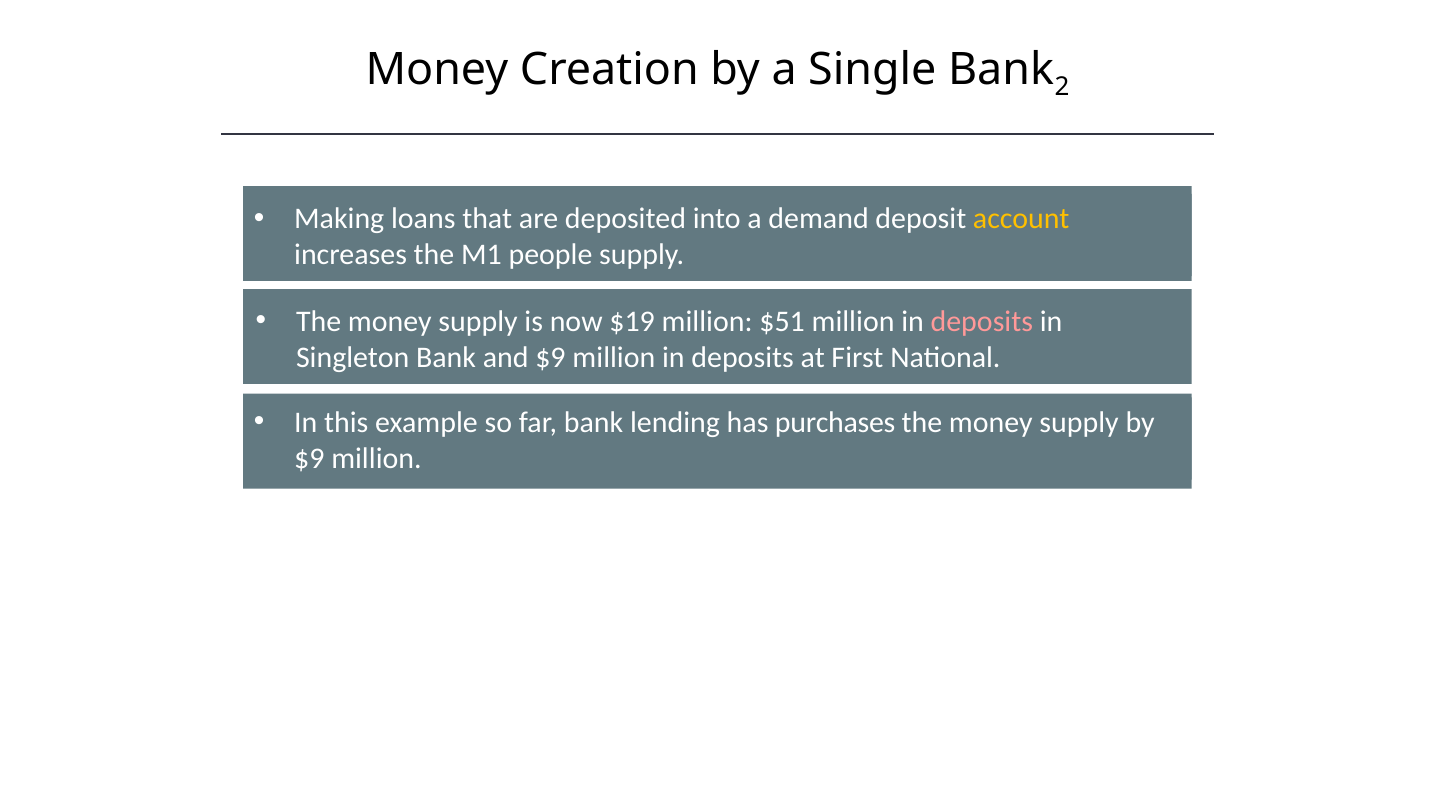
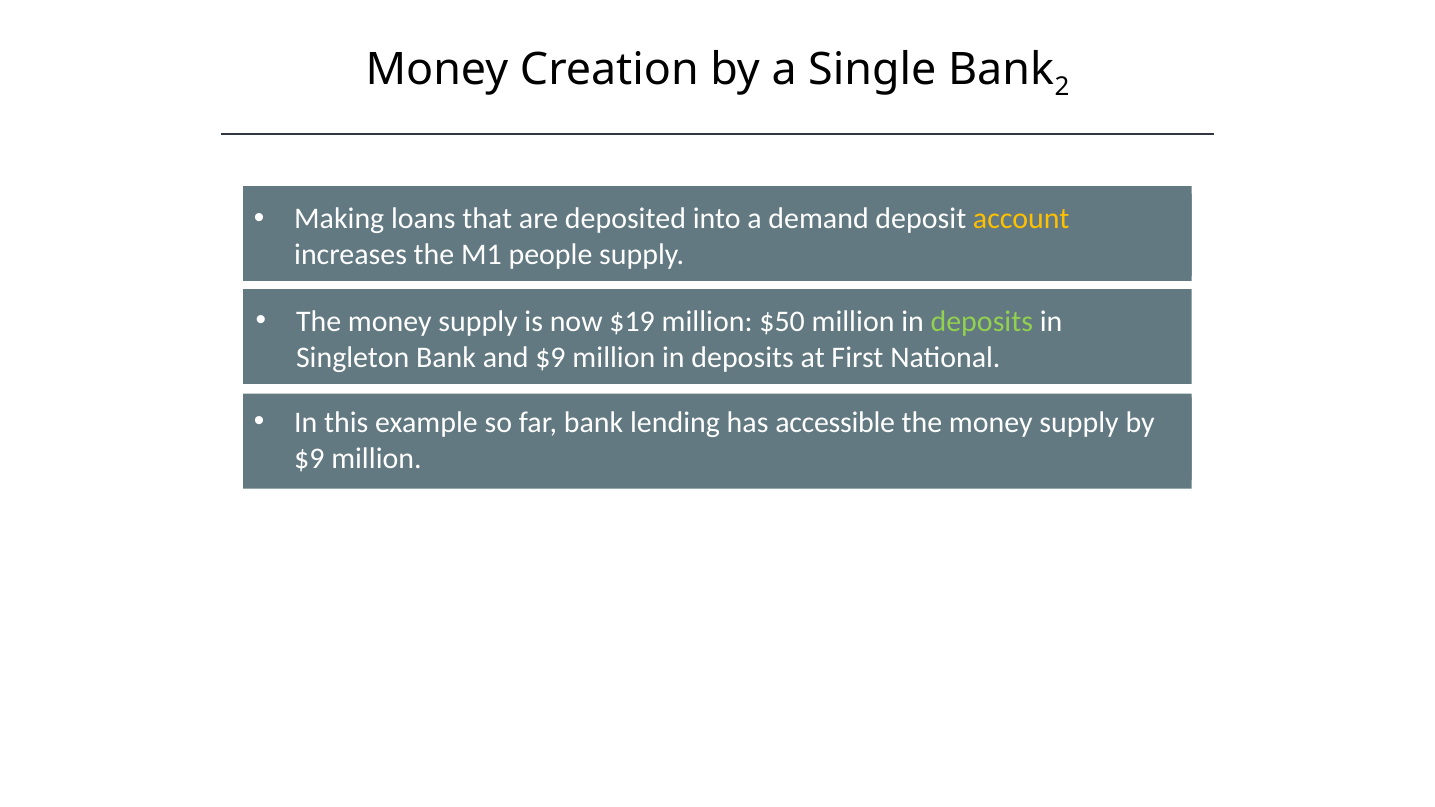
$51: $51 -> $50 (782, 321)
deposits colour: pink -> light green (982, 321)
purchases: purchases -> accessible (835, 423)
